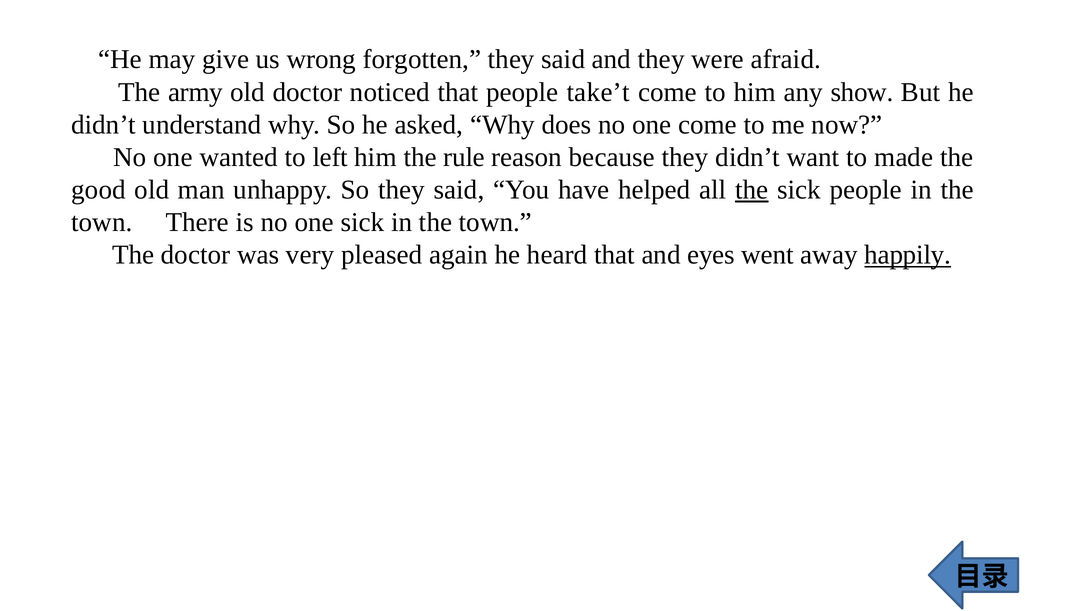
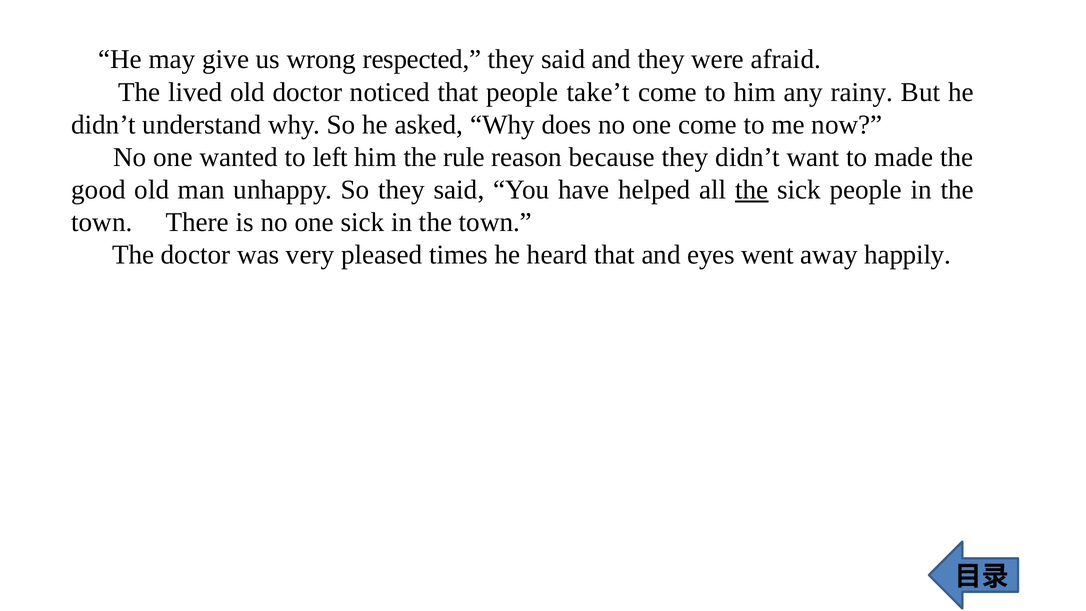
forgotten: forgotten -> respected (422, 59)
army: army -> lived (195, 92)
show: show -> rainy (862, 92)
again: again -> times (458, 255)
happily underline: present -> none (908, 255)
